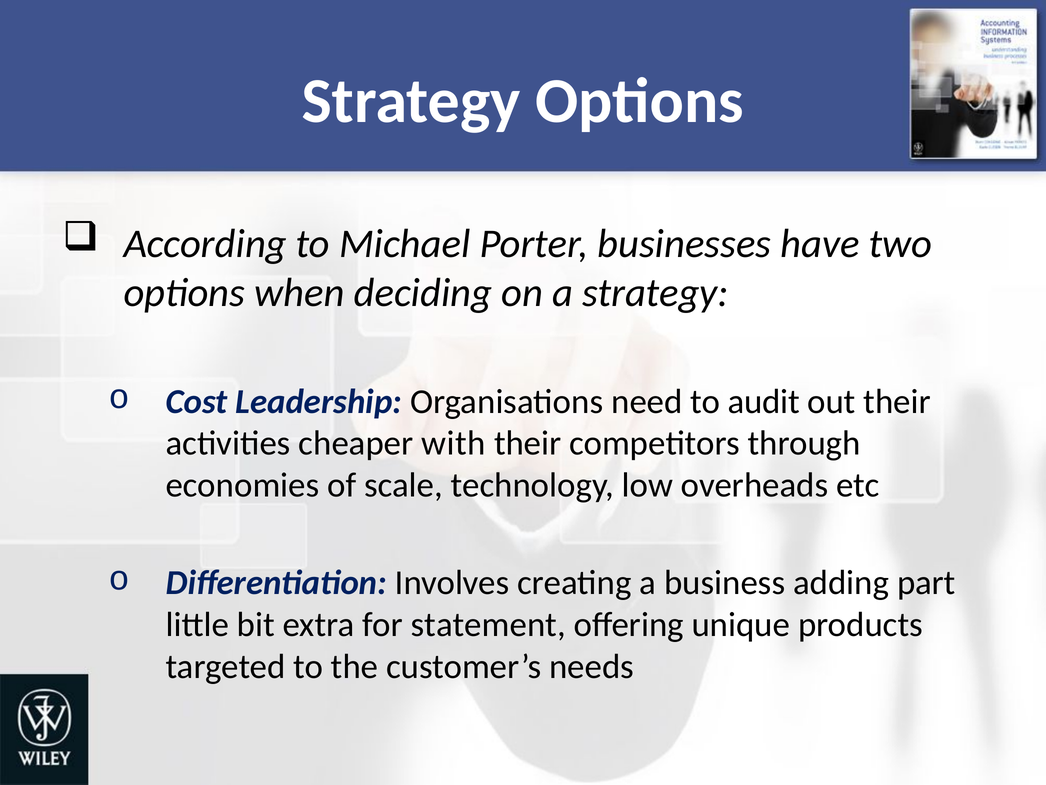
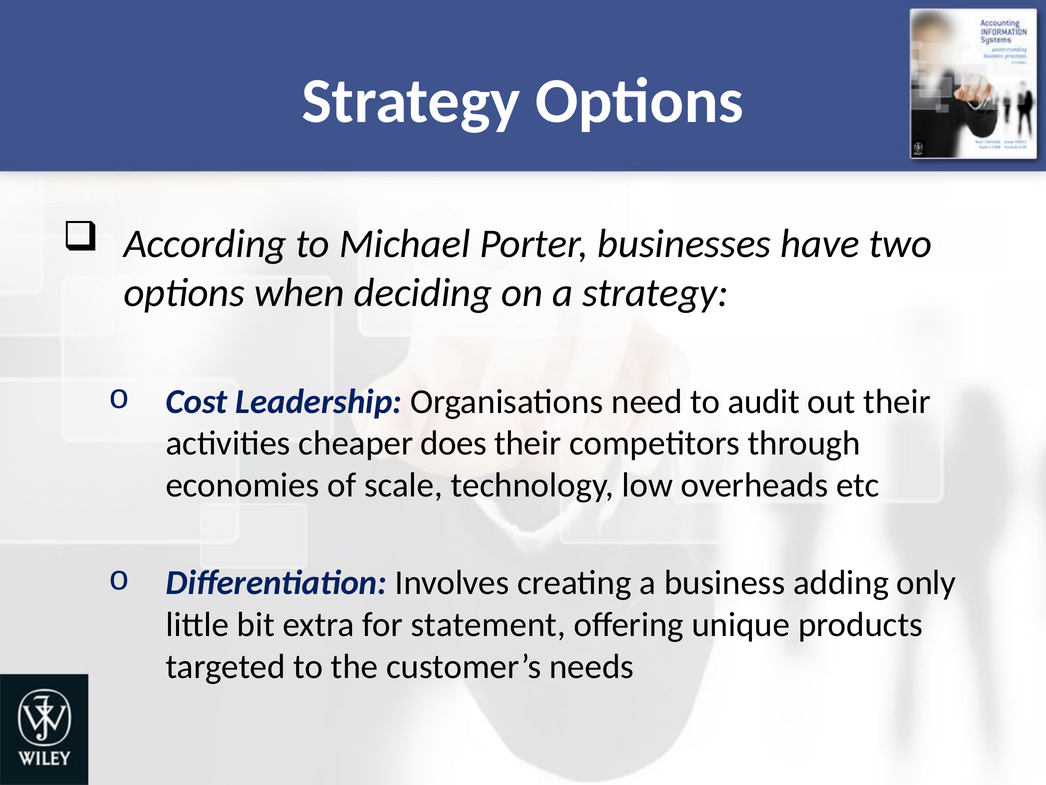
with: with -> does (454, 443)
part: part -> only (926, 583)
